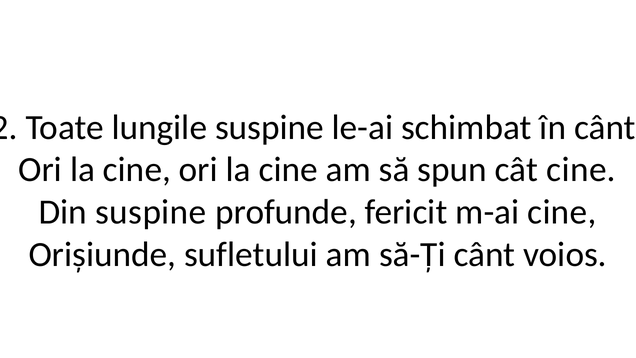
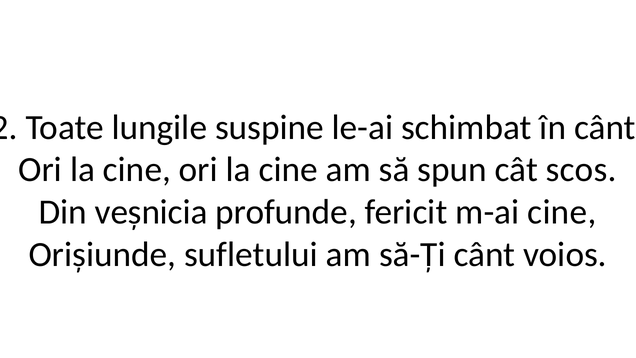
cât cine: cine -> scos (581, 170)
Din suspine: suspine -> veșnicia (151, 212)
